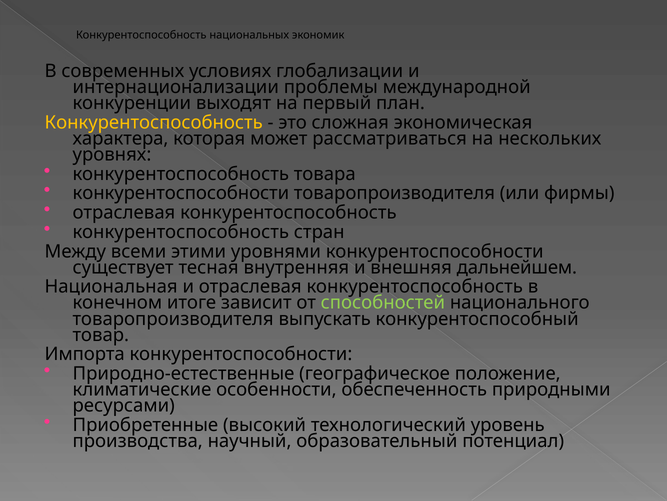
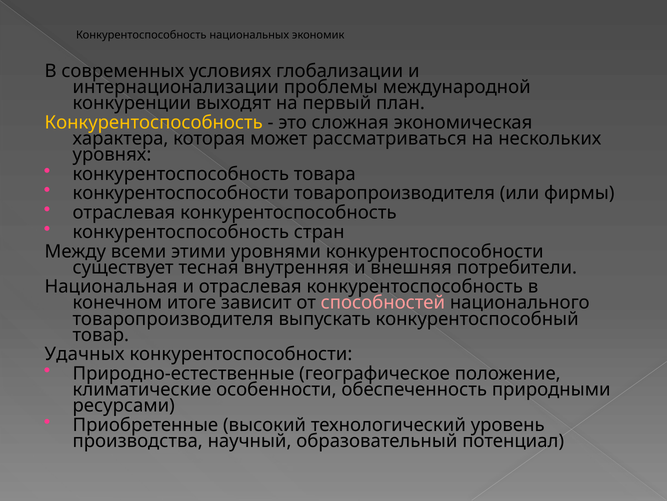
дальнейшем: дальнейшем -> потребители (517, 267)
способностей colour: light green -> pink (383, 302)
Импорта: Импорта -> Удачных (85, 354)
